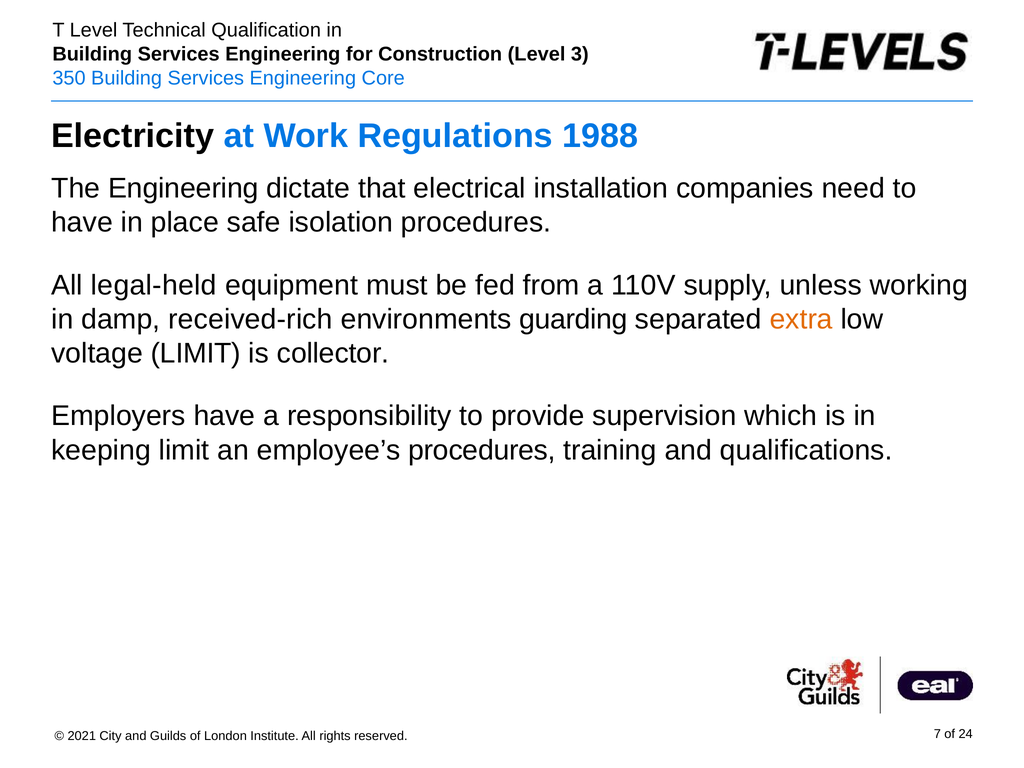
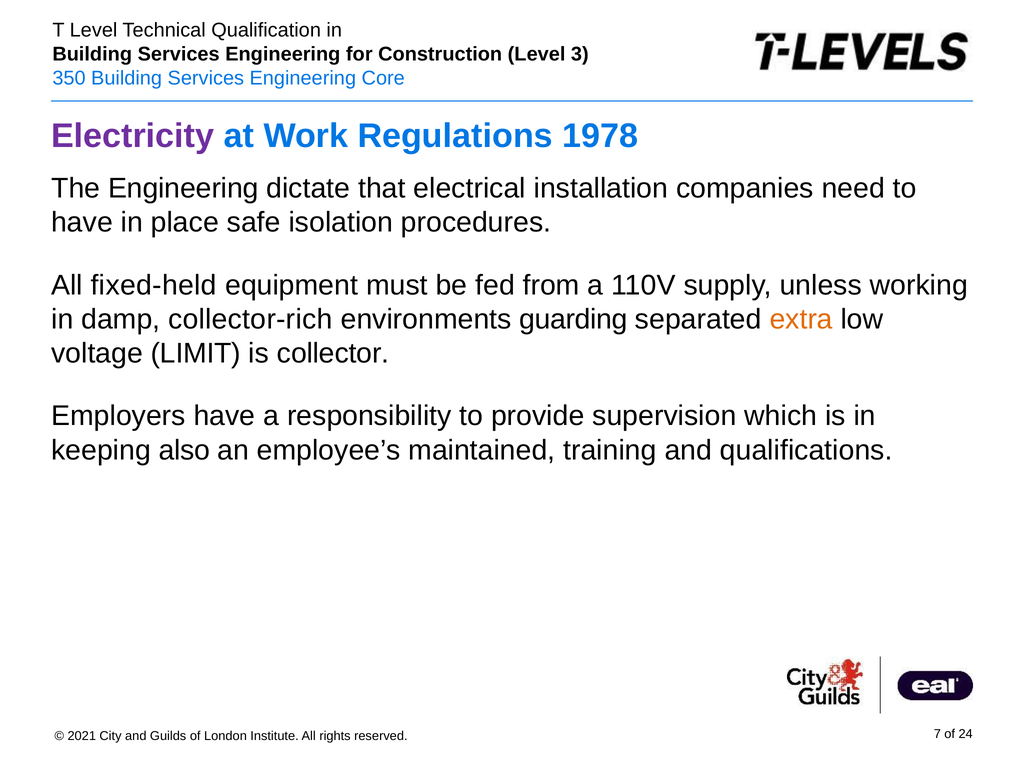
Electricity colour: black -> purple (133, 136)
1988: 1988 -> 1978 (600, 136)
legal-held: legal-held -> fixed-held (154, 285)
received-rich: received-rich -> collector-rich (250, 319)
keeping limit: limit -> also (184, 450)
employee’s procedures: procedures -> maintained (482, 450)
